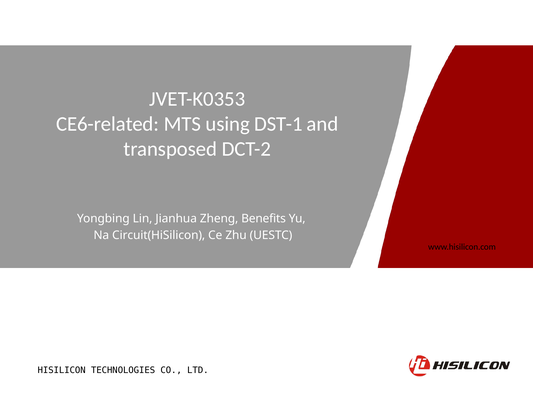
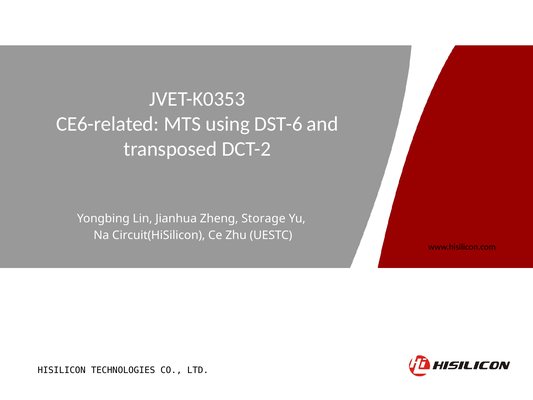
DST-1: DST-1 -> DST-6 (278, 124)
Benefits: Benefits -> Storage (263, 219)
